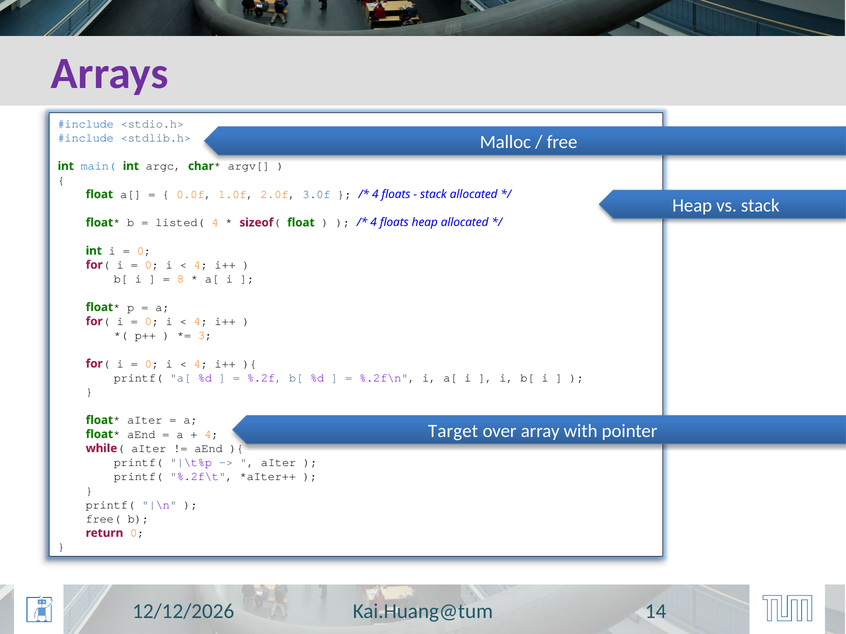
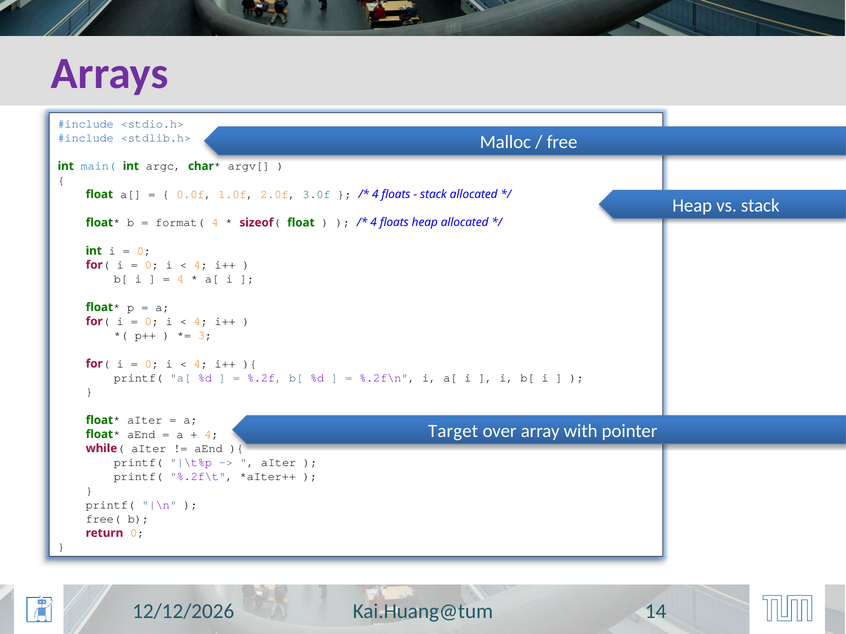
3.0f colour: blue -> green (316, 194)
listed(: listed( -> format( (180, 223)
8: 8 -> 4 (181, 279)
